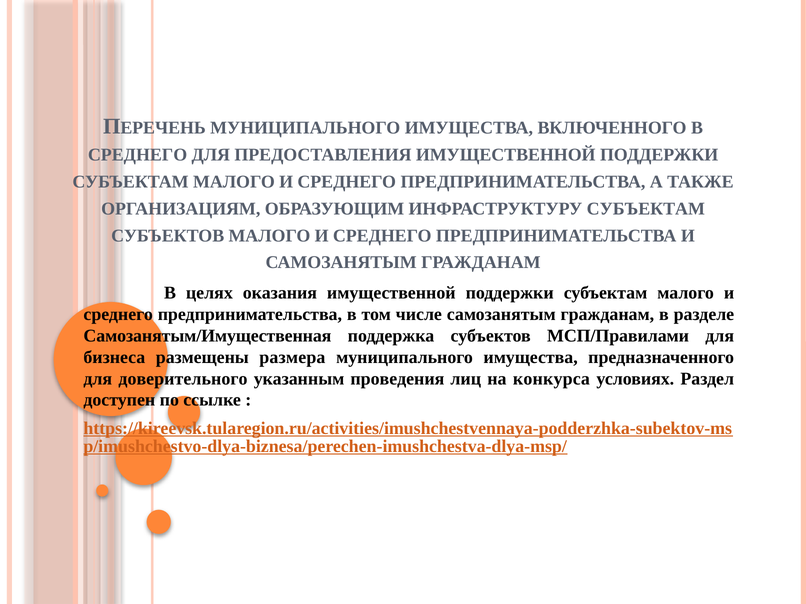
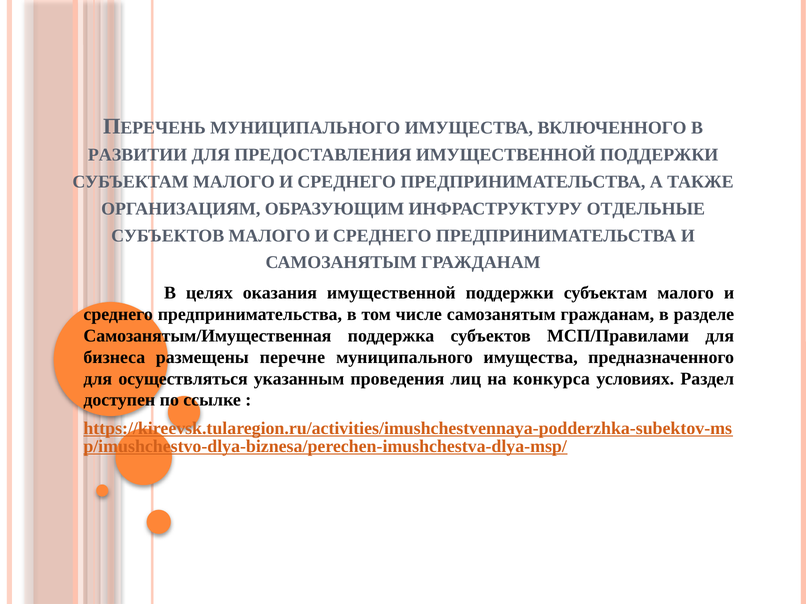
СРЕДНЕГО: СРЕДНЕГО -> РАЗВИТИИ (138, 155)
ИНФРАСТРУКТУРУ СУБЪЕКТАМ: СУБЪЕКТАМ -> ОТДЕЛЬНЫЕ (646, 209)
размера: размера -> перечне (292, 357)
доверительного: доверительного -> осуществляться (183, 379)
